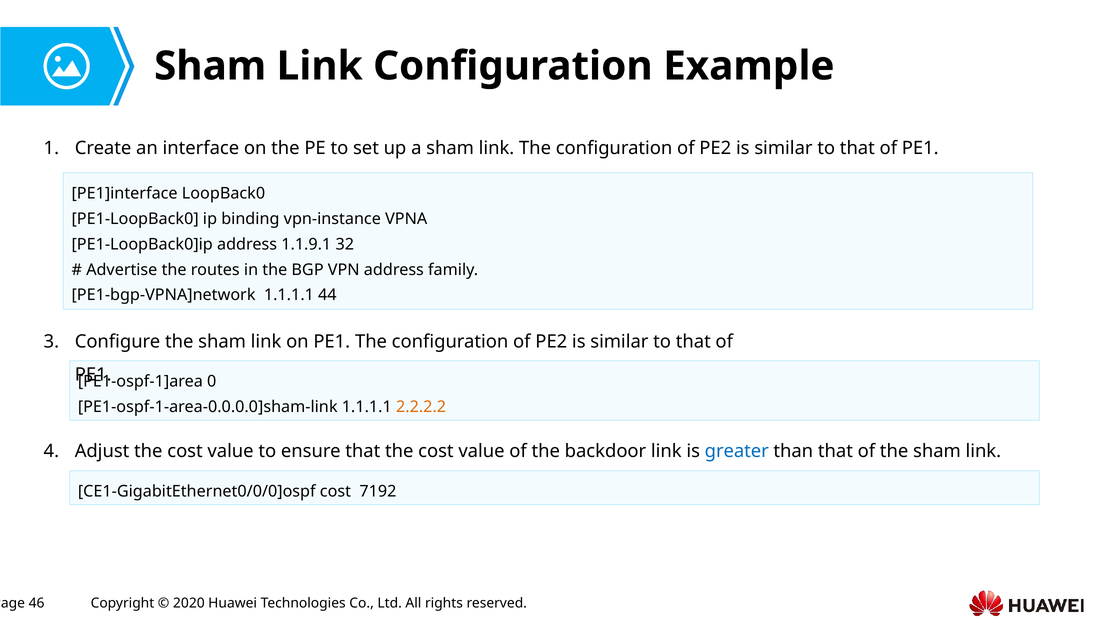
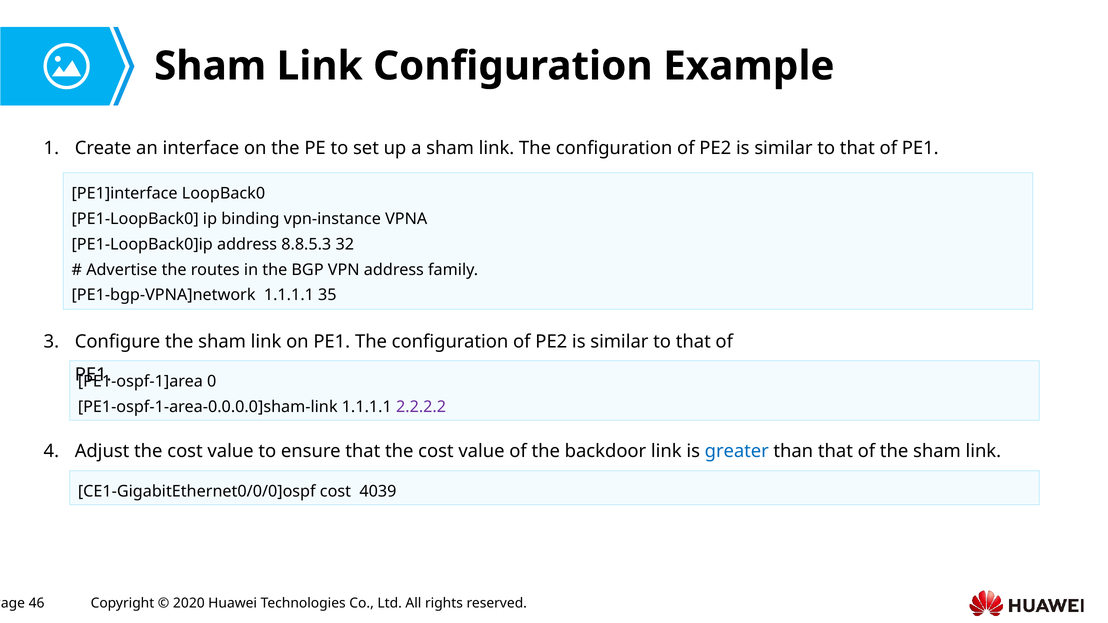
1.1.9.1: 1.1.9.1 -> 8.8.5.3 (306, 244)
44: 44 -> 35 (327, 295)
2.2.2.2 colour: orange -> purple (421, 407)
7192: 7192 -> 4039 (378, 492)
